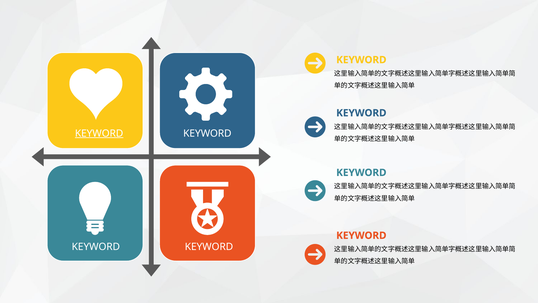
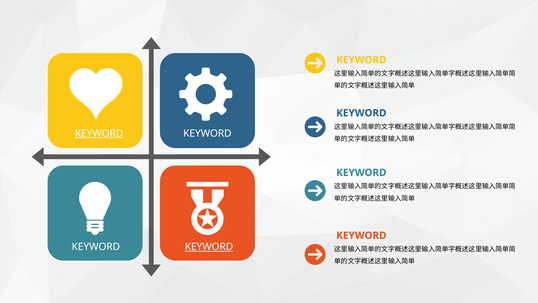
KEYWORD underline: none -> present (209, 247)
